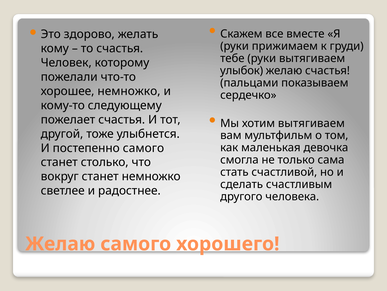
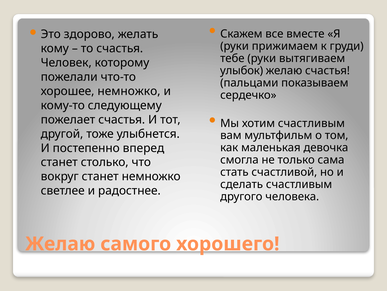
хотим вытягиваем: вытягиваем -> счастливым (311, 123)
постепенно самого: самого -> вперед (143, 148)
